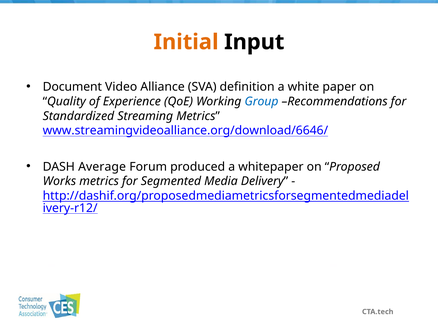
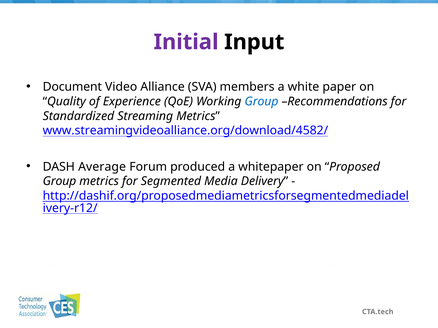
Initial colour: orange -> purple (186, 42)
definition: definition -> members (247, 87)
www.streamingvideoalliance.org/download/6646/: www.streamingvideoalliance.org/download/6646/ -> www.streamingvideoalliance.org/download/4582/ (185, 131)
Works: Works -> Group (59, 182)
